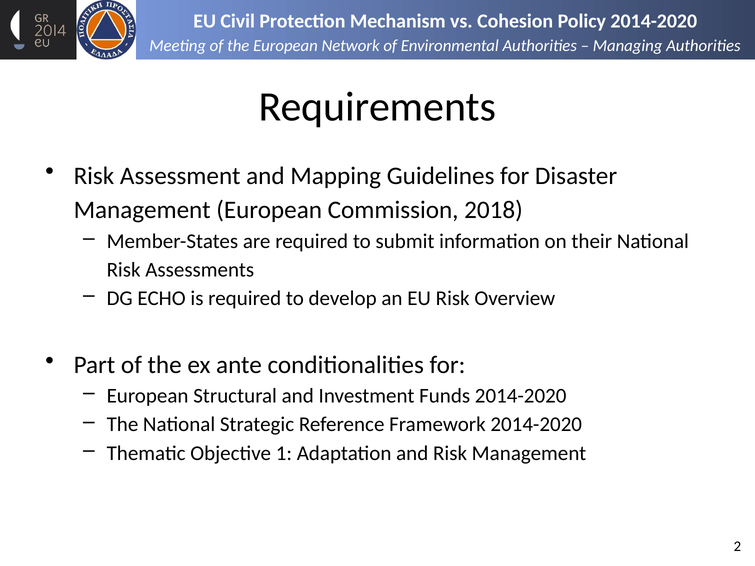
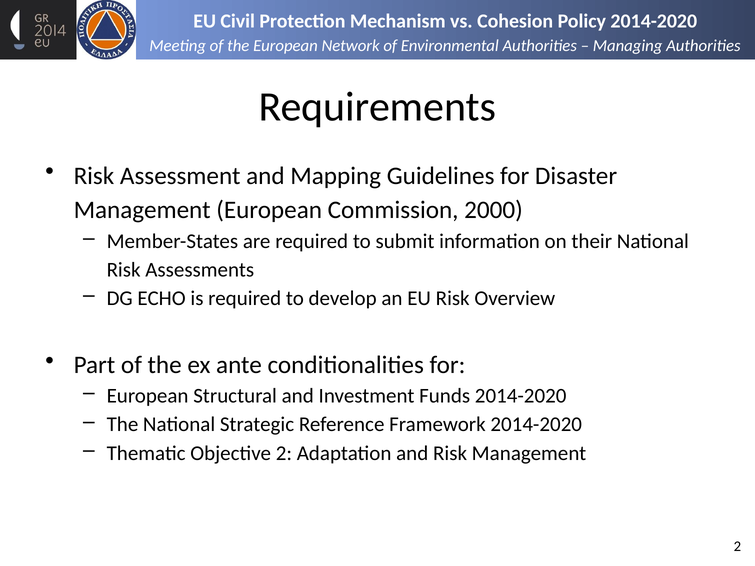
2018: 2018 -> 2000 (494, 210)
Objective 1: 1 -> 2 (284, 453)
